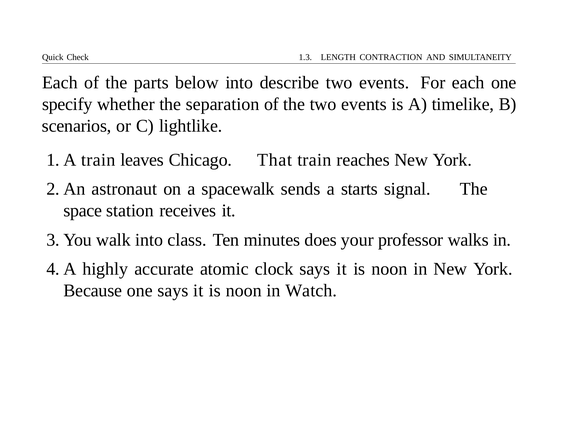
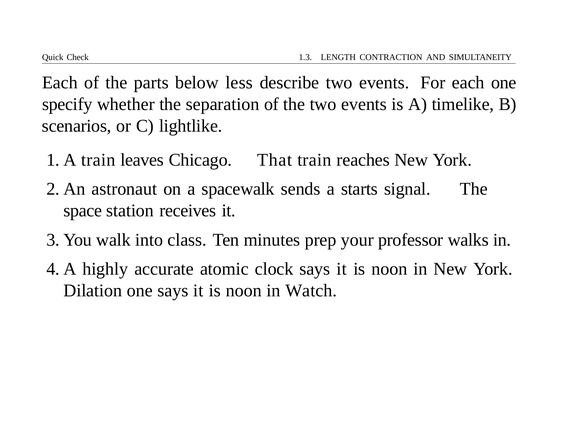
below into: into -> less (239, 82)
does: does -> prep (321, 240)
Because: Because -> Dilation (93, 290)
